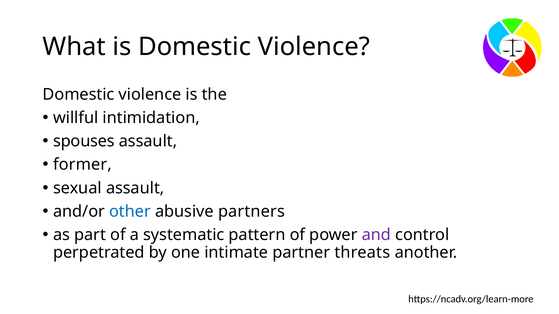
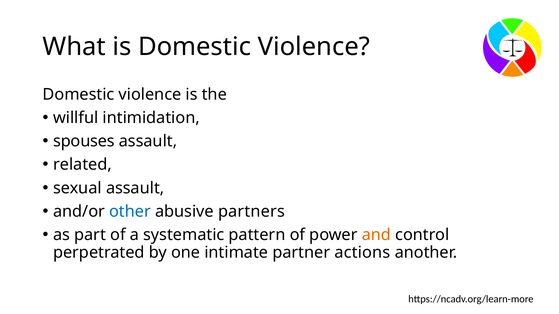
former: former -> related (82, 165)
and colour: purple -> orange (376, 235)
threats: threats -> actions (362, 253)
